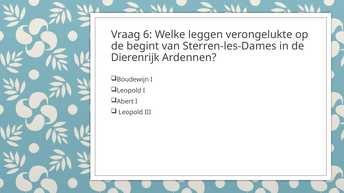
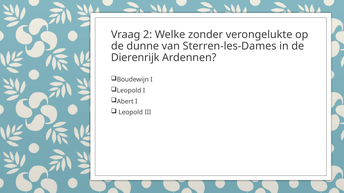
6: 6 -> 2 (148, 35)
leggen: leggen -> zonder (206, 35)
begint: begint -> dunne (143, 46)
